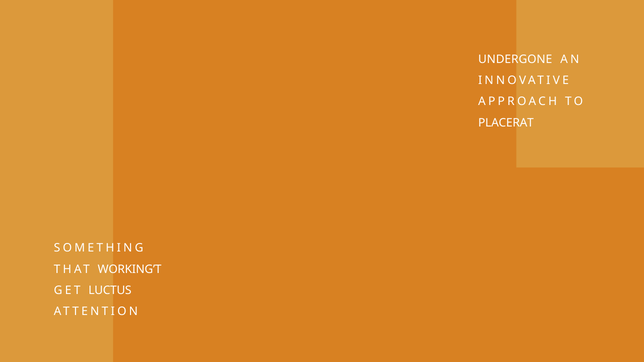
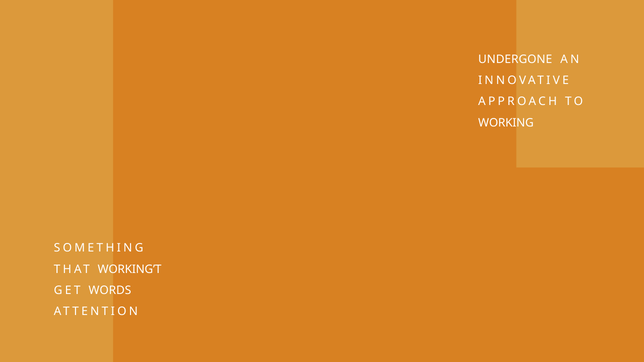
PLACERAT: PLACERAT -> WORKING (506, 123)
LUCTUS: LUCTUS -> WORDS (110, 290)
